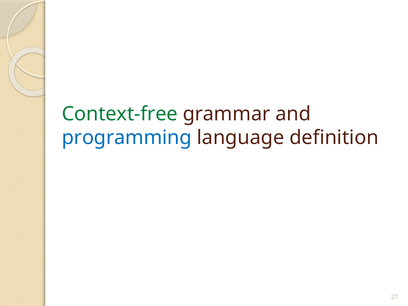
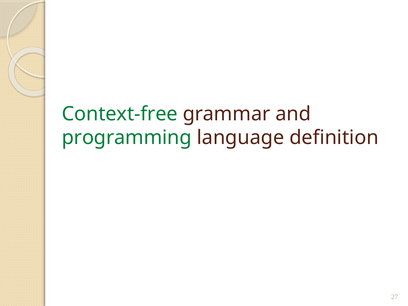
programming colour: blue -> green (127, 138)
